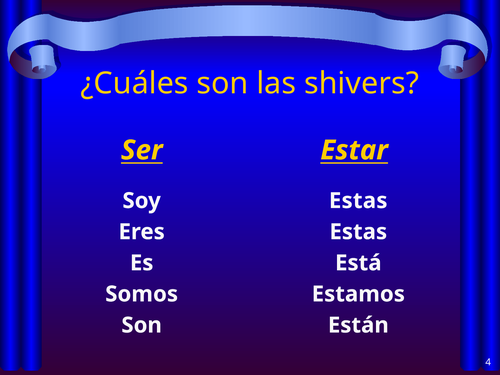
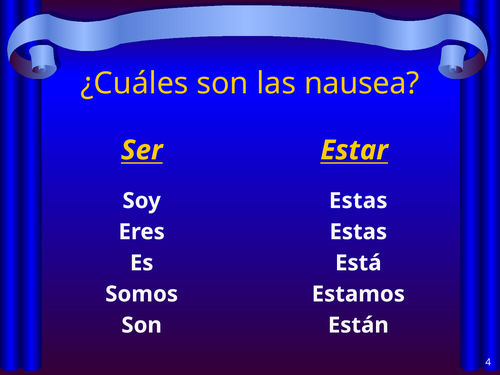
shivers: shivers -> nausea (362, 83)
